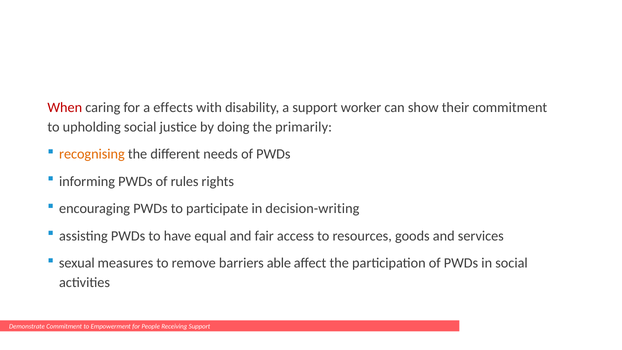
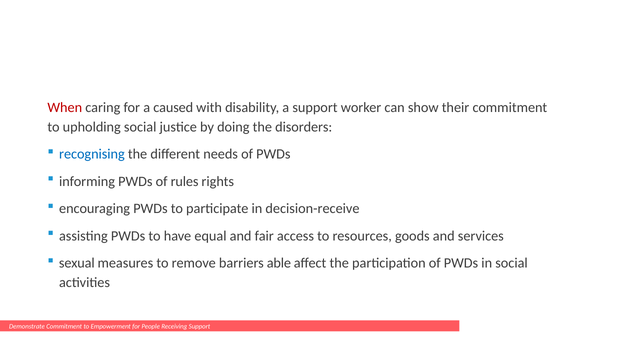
effects: effects -> caused (173, 107)
primarily: primarily -> disorders (304, 127)
recognising colour: orange -> blue (92, 154)
decision-writing: decision-writing -> decision-receive (312, 209)
